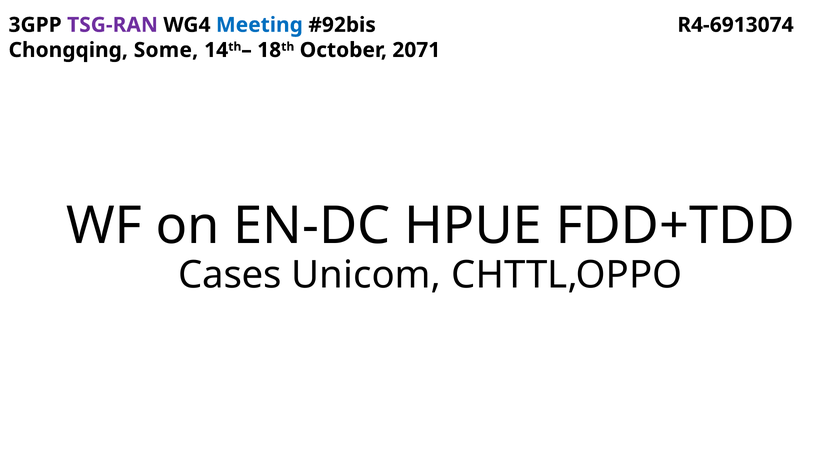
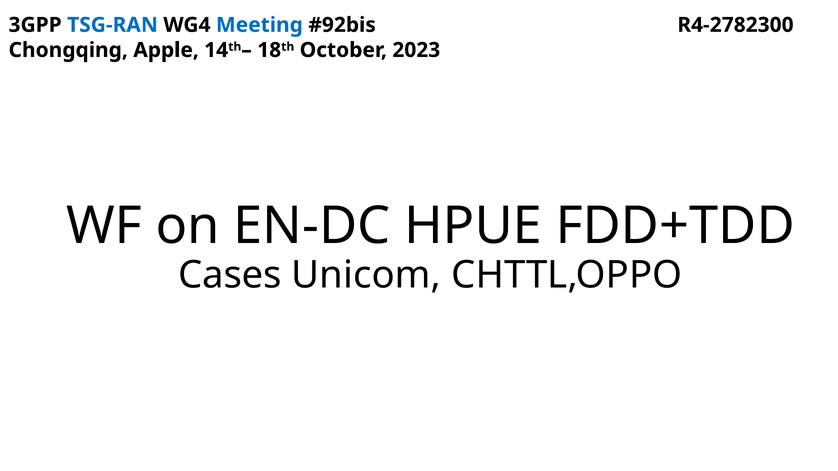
TSG-RAN colour: purple -> blue (113, 25)
R4-6913074: R4-6913074 -> R4-2782300 (735, 25)
Some: Some -> Apple (166, 50)
2071: 2071 -> 2023 (416, 50)
